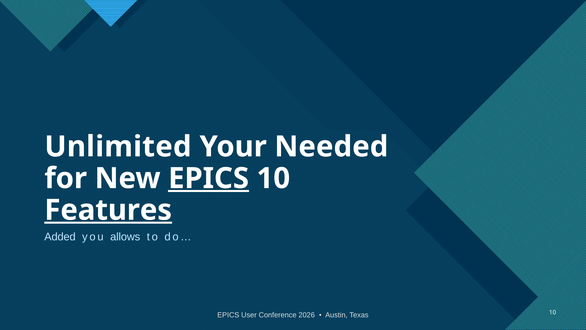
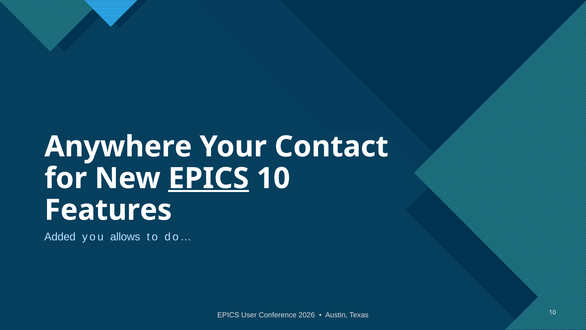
Unlimited: Unlimited -> Anywhere (118, 147)
Needed: Needed -> Contact (331, 147)
Features underline: present -> none (108, 210)
